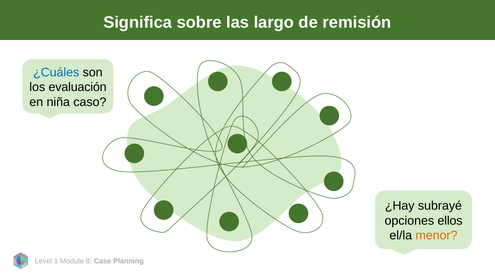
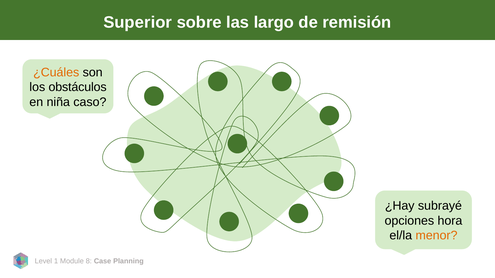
Significa: Significa -> Superior (138, 22)
¿Cuáles colour: blue -> orange (56, 72)
evaluación: evaluación -> obstáculos (78, 87)
ellos: ellos -> hora (450, 221)
